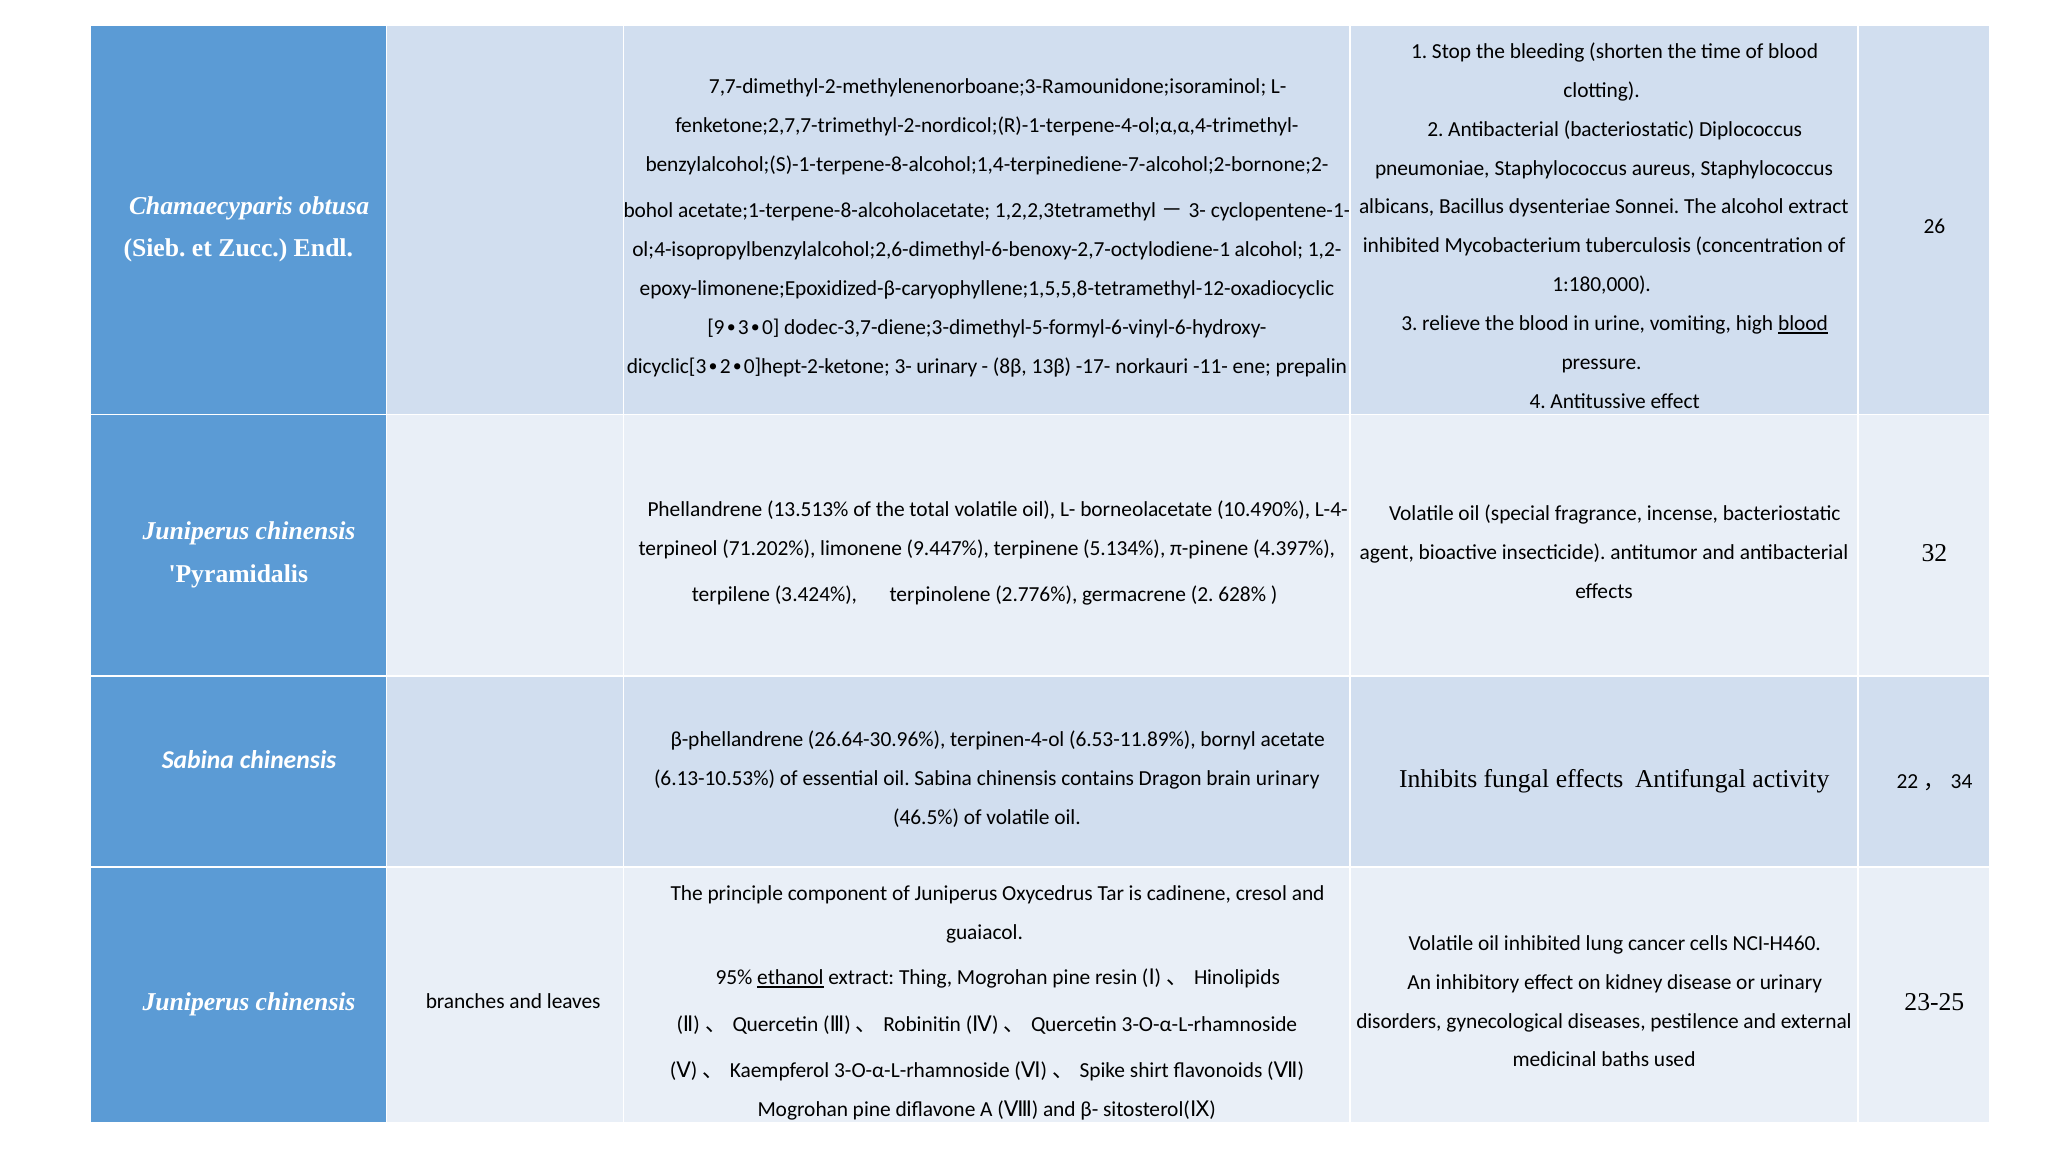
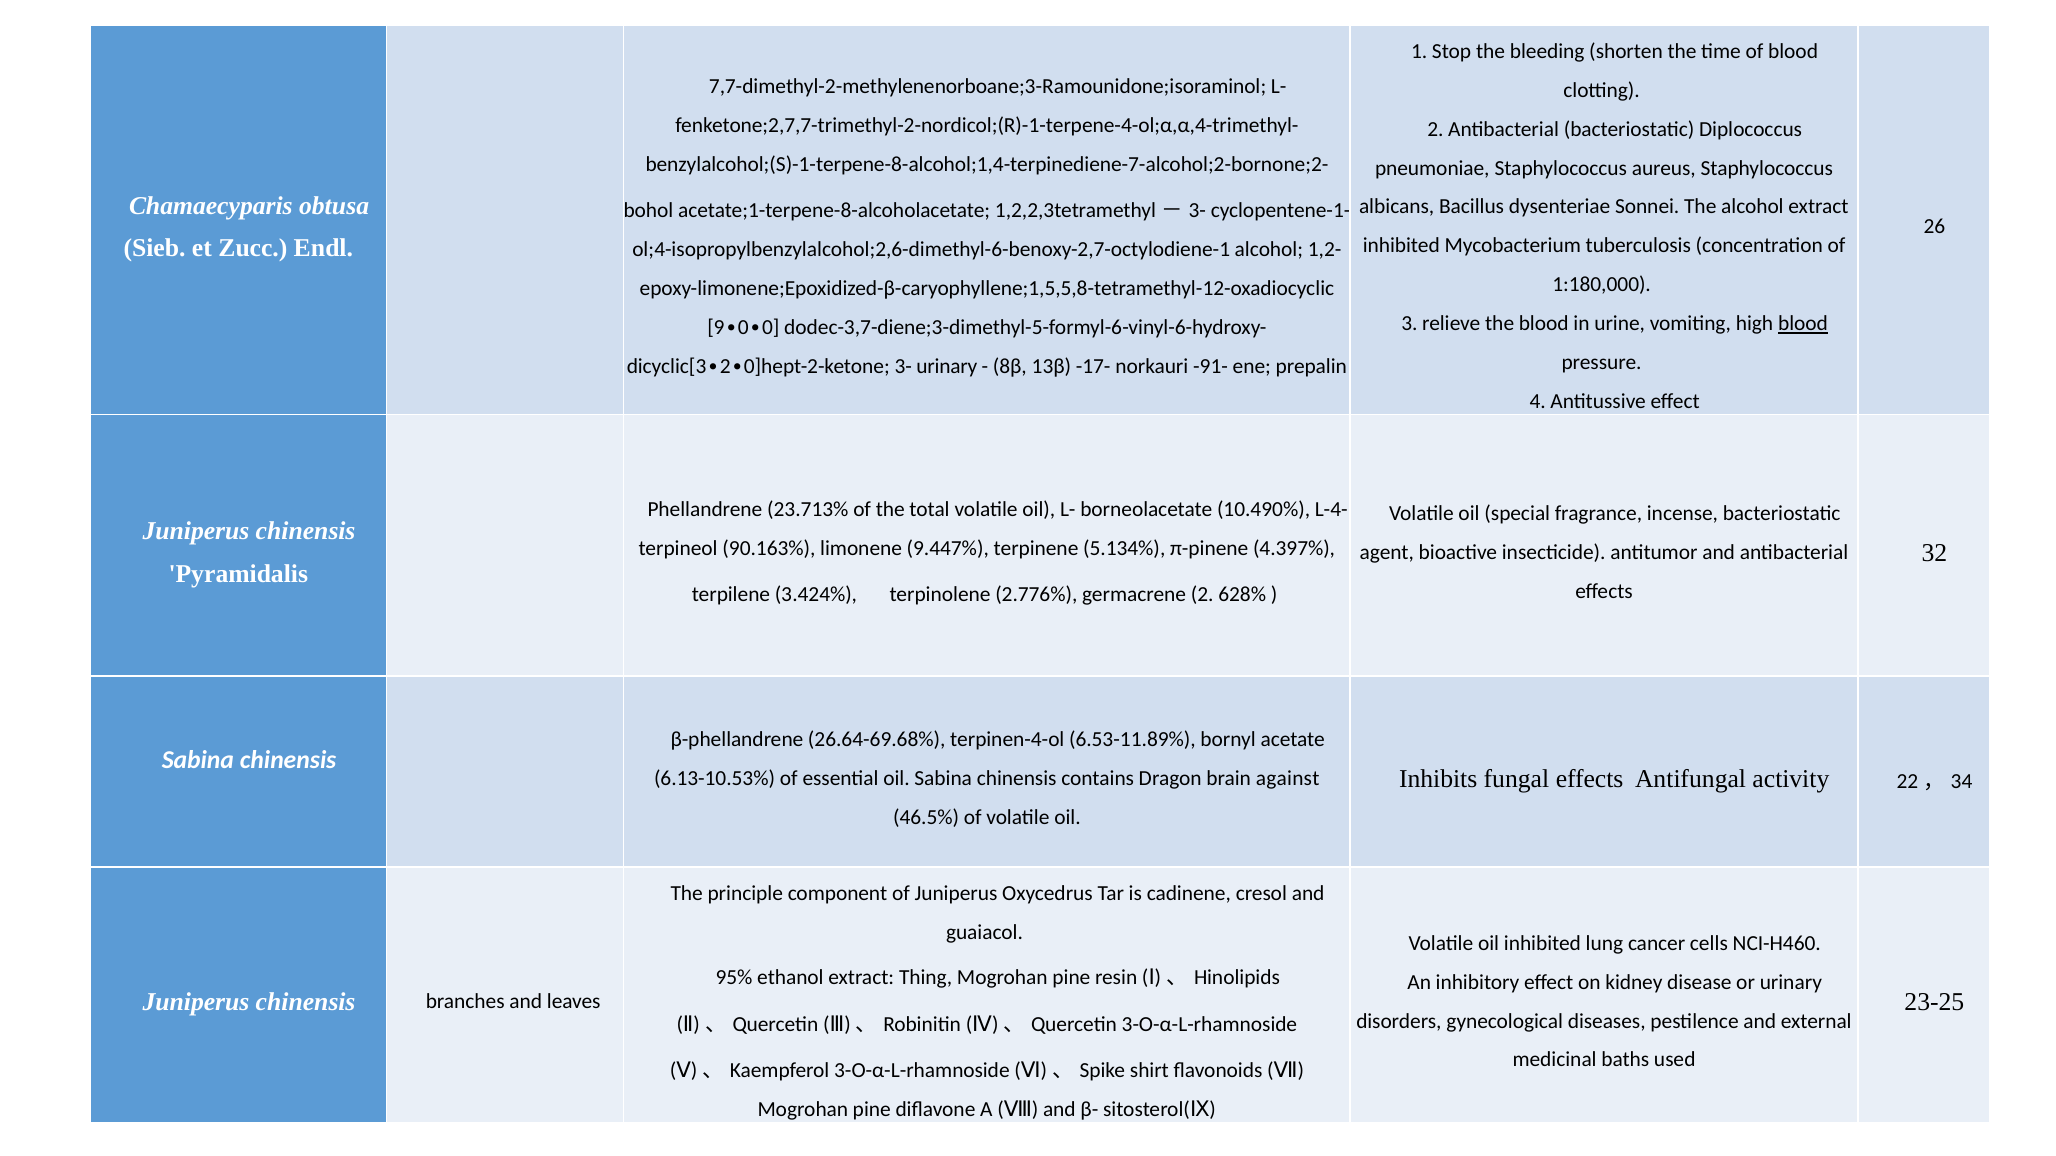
3: 3 -> 0 (743, 328)
-11-: -11- -> -91- (1211, 367)
13.513%: 13.513% -> 23.713% (808, 510)
71.202%: 71.202% -> 90.163% (769, 549)
26.64-30.96%: 26.64-30.96% -> 26.64-69.68% (877, 740)
brain urinary: urinary -> against (1288, 779)
ethanol underline: present -> none (790, 978)
